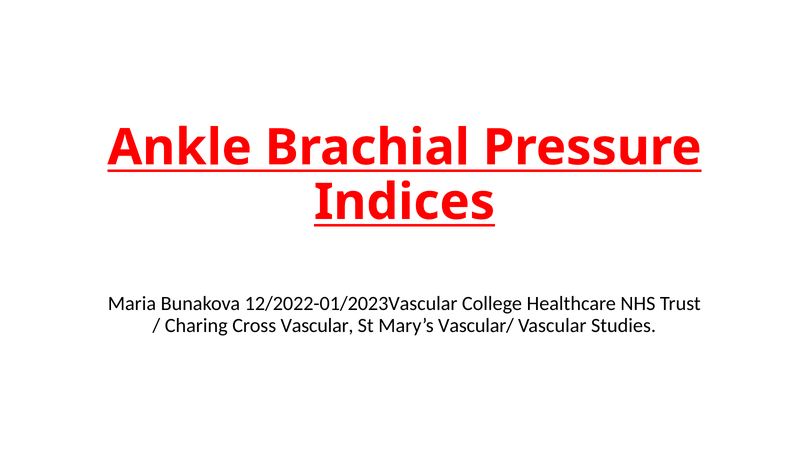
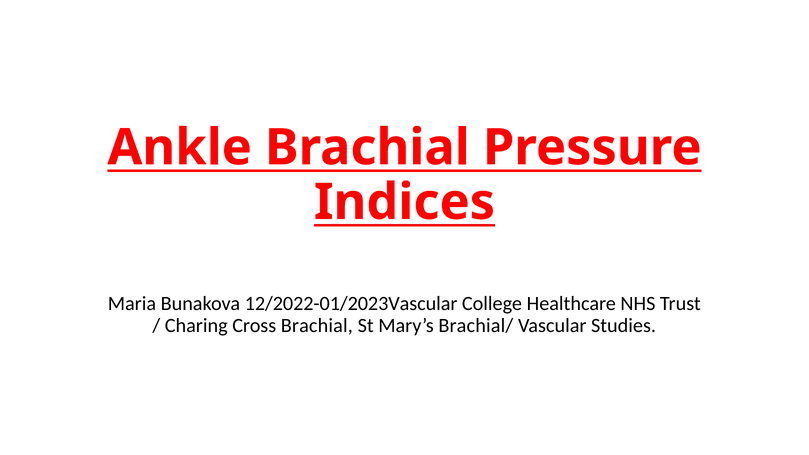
Cross Vascular: Vascular -> Brachial (317, 326)
Vascular/: Vascular/ -> Brachial/ (476, 326)
